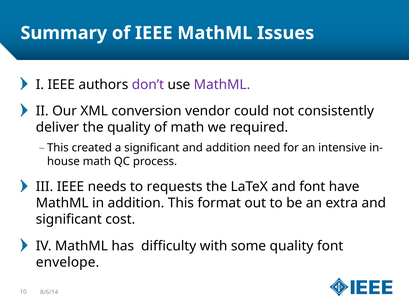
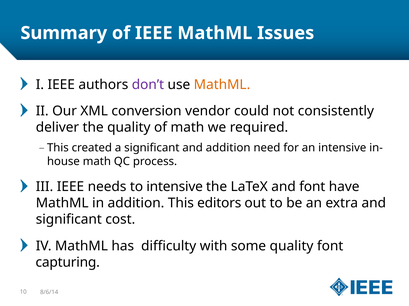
MathML colour: purple -> orange (222, 85)
to requests: requests -> intensive (175, 187)
format: format -> editors (219, 204)
envelope: envelope -> capturing (68, 263)
